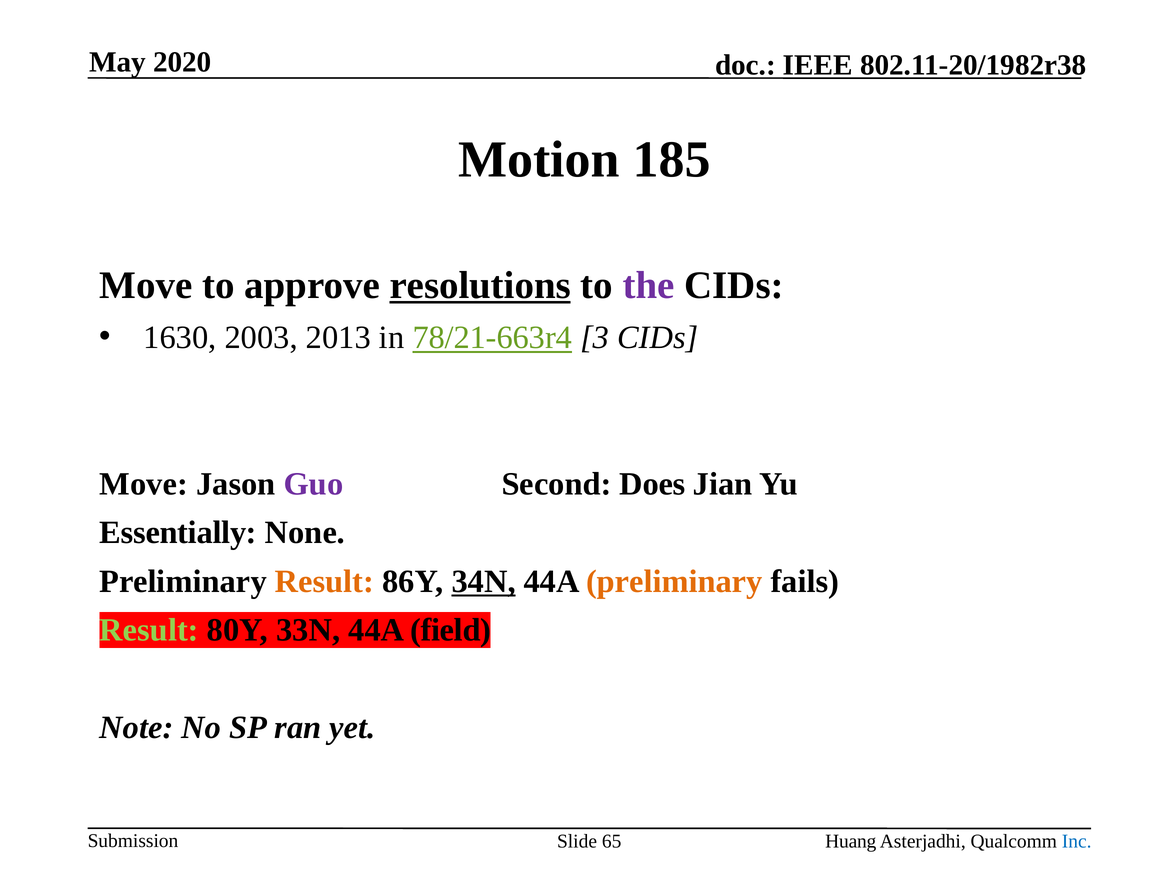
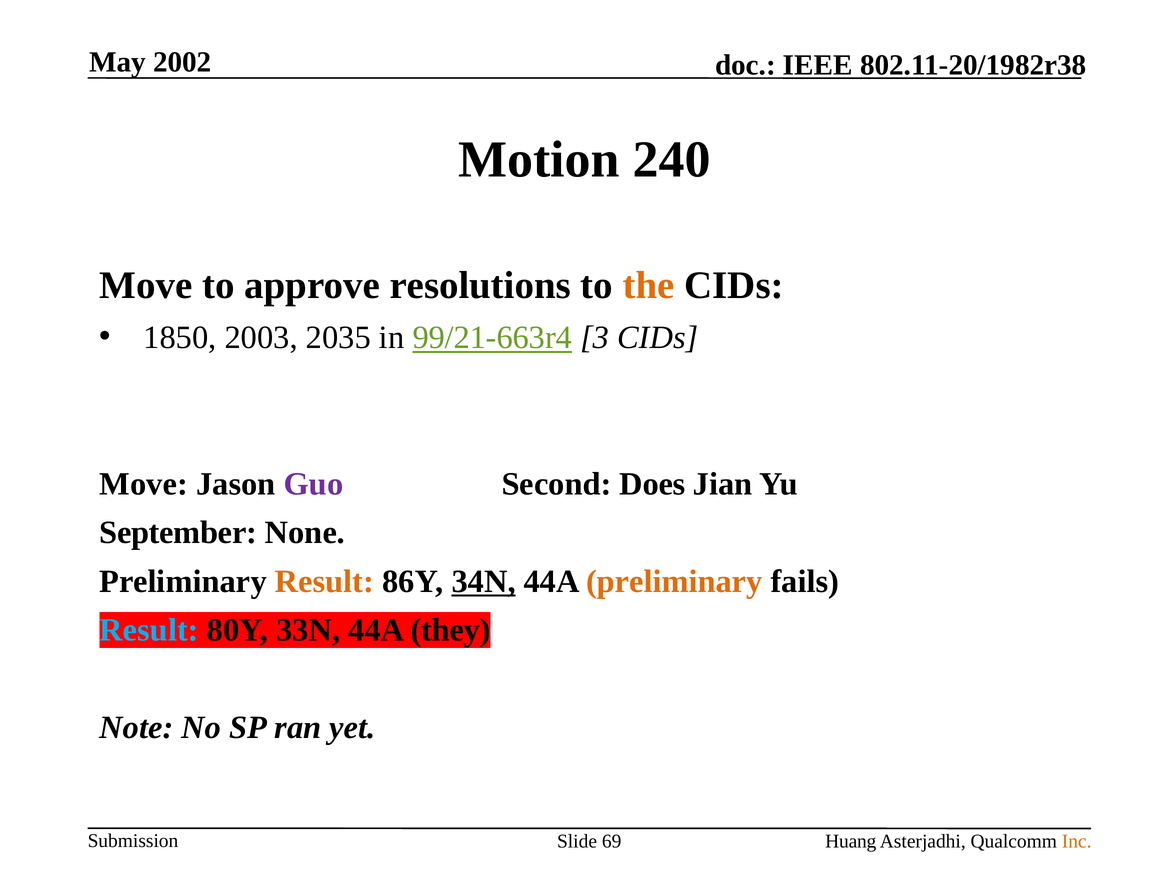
2020: 2020 -> 2002 (182, 62)
185: 185 -> 240 (672, 159)
resolutions underline: present -> none (480, 285)
the colour: purple -> orange (649, 285)
1630: 1630 -> 1850 (180, 337)
2013: 2013 -> 2035 (338, 337)
78/21-663r4: 78/21-663r4 -> 99/21-663r4 (492, 337)
Essentially: Essentially -> September (178, 532)
Result colour: light green -> light blue (149, 630)
field: field -> they (451, 630)
65: 65 -> 69 (612, 841)
Inc colour: blue -> orange (1077, 841)
